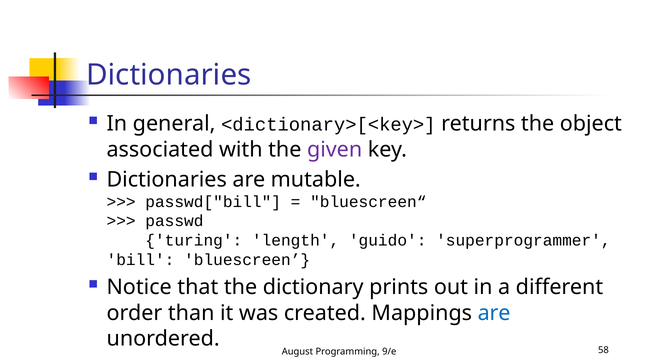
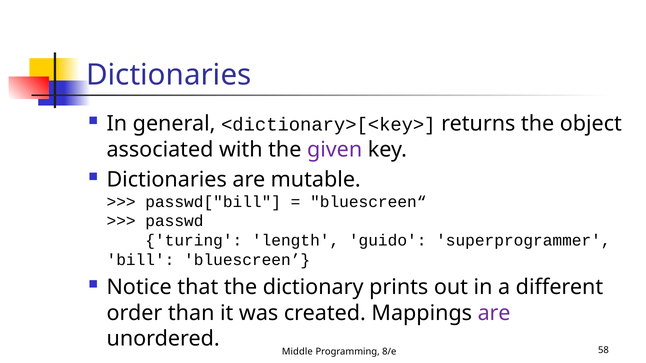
are colour: blue -> purple (494, 313)
August: August -> Middle (297, 352)
9/e: 9/e -> 8/e (389, 352)
